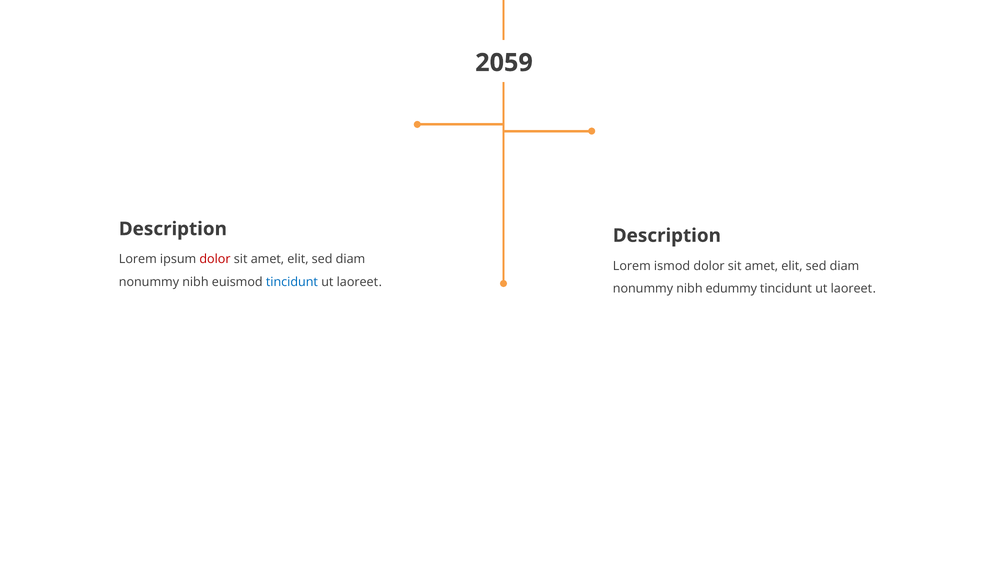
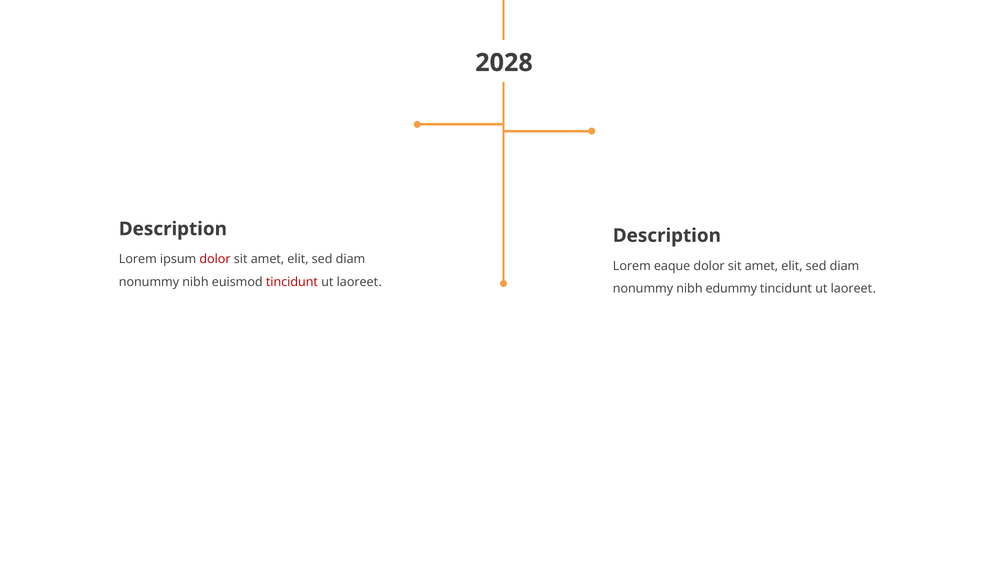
2059: 2059 -> 2028 (504, 63)
ismod: ismod -> eaque (672, 266)
tincidunt colour: blue -> red (292, 282)
